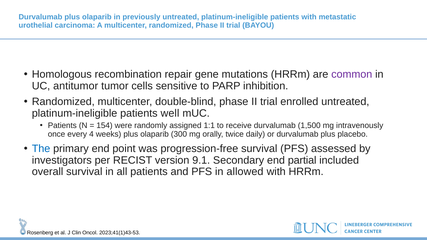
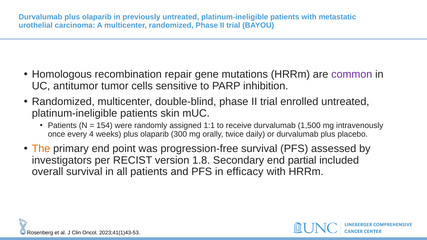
well: well -> skin (170, 113)
The colour: blue -> orange (41, 149)
9.1: 9.1 -> 1.8 (201, 160)
allowed: allowed -> efficacy (245, 172)
